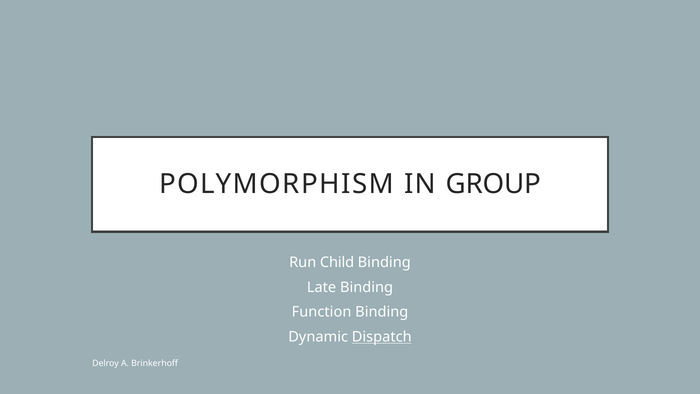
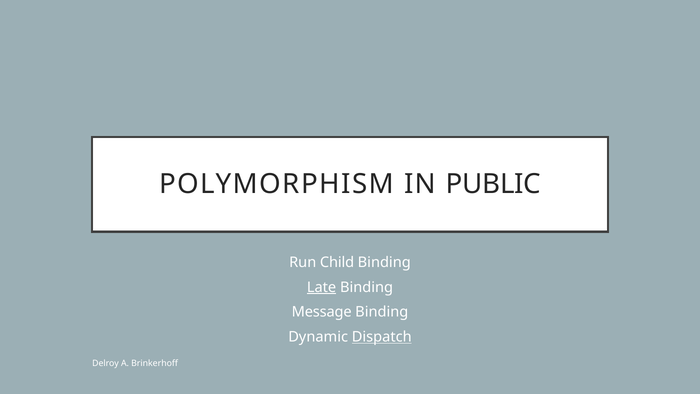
GROUP: GROUP -> PUBLIC (493, 184)
Late underline: none -> present (322, 287)
Function: Function -> Message (322, 312)
